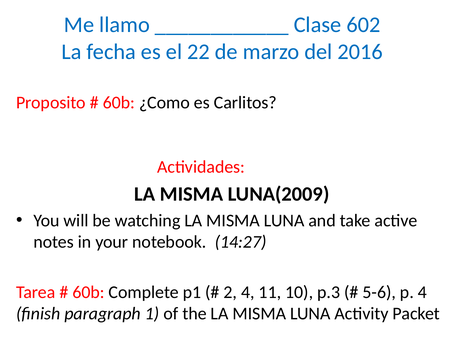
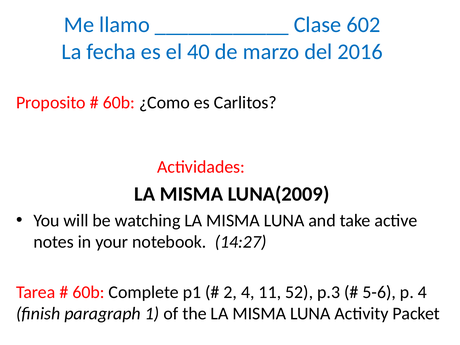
22: 22 -> 40 (199, 52)
10: 10 -> 52 (299, 292)
